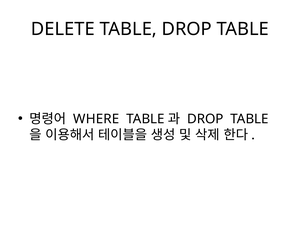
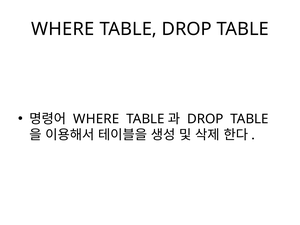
DELETE: DELETE -> WHERE (63, 29)
